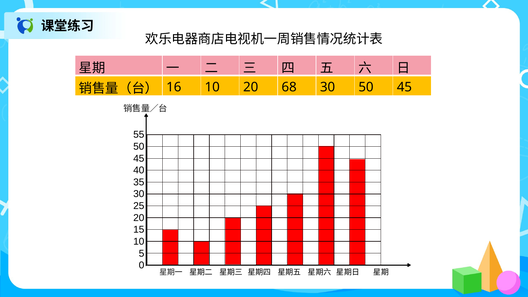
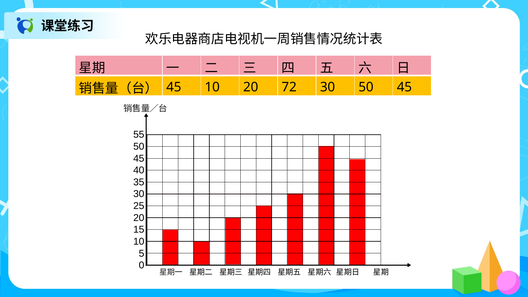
16: 16 -> 45 (174, 87)
68: 68 -> 72 (289, 87)
